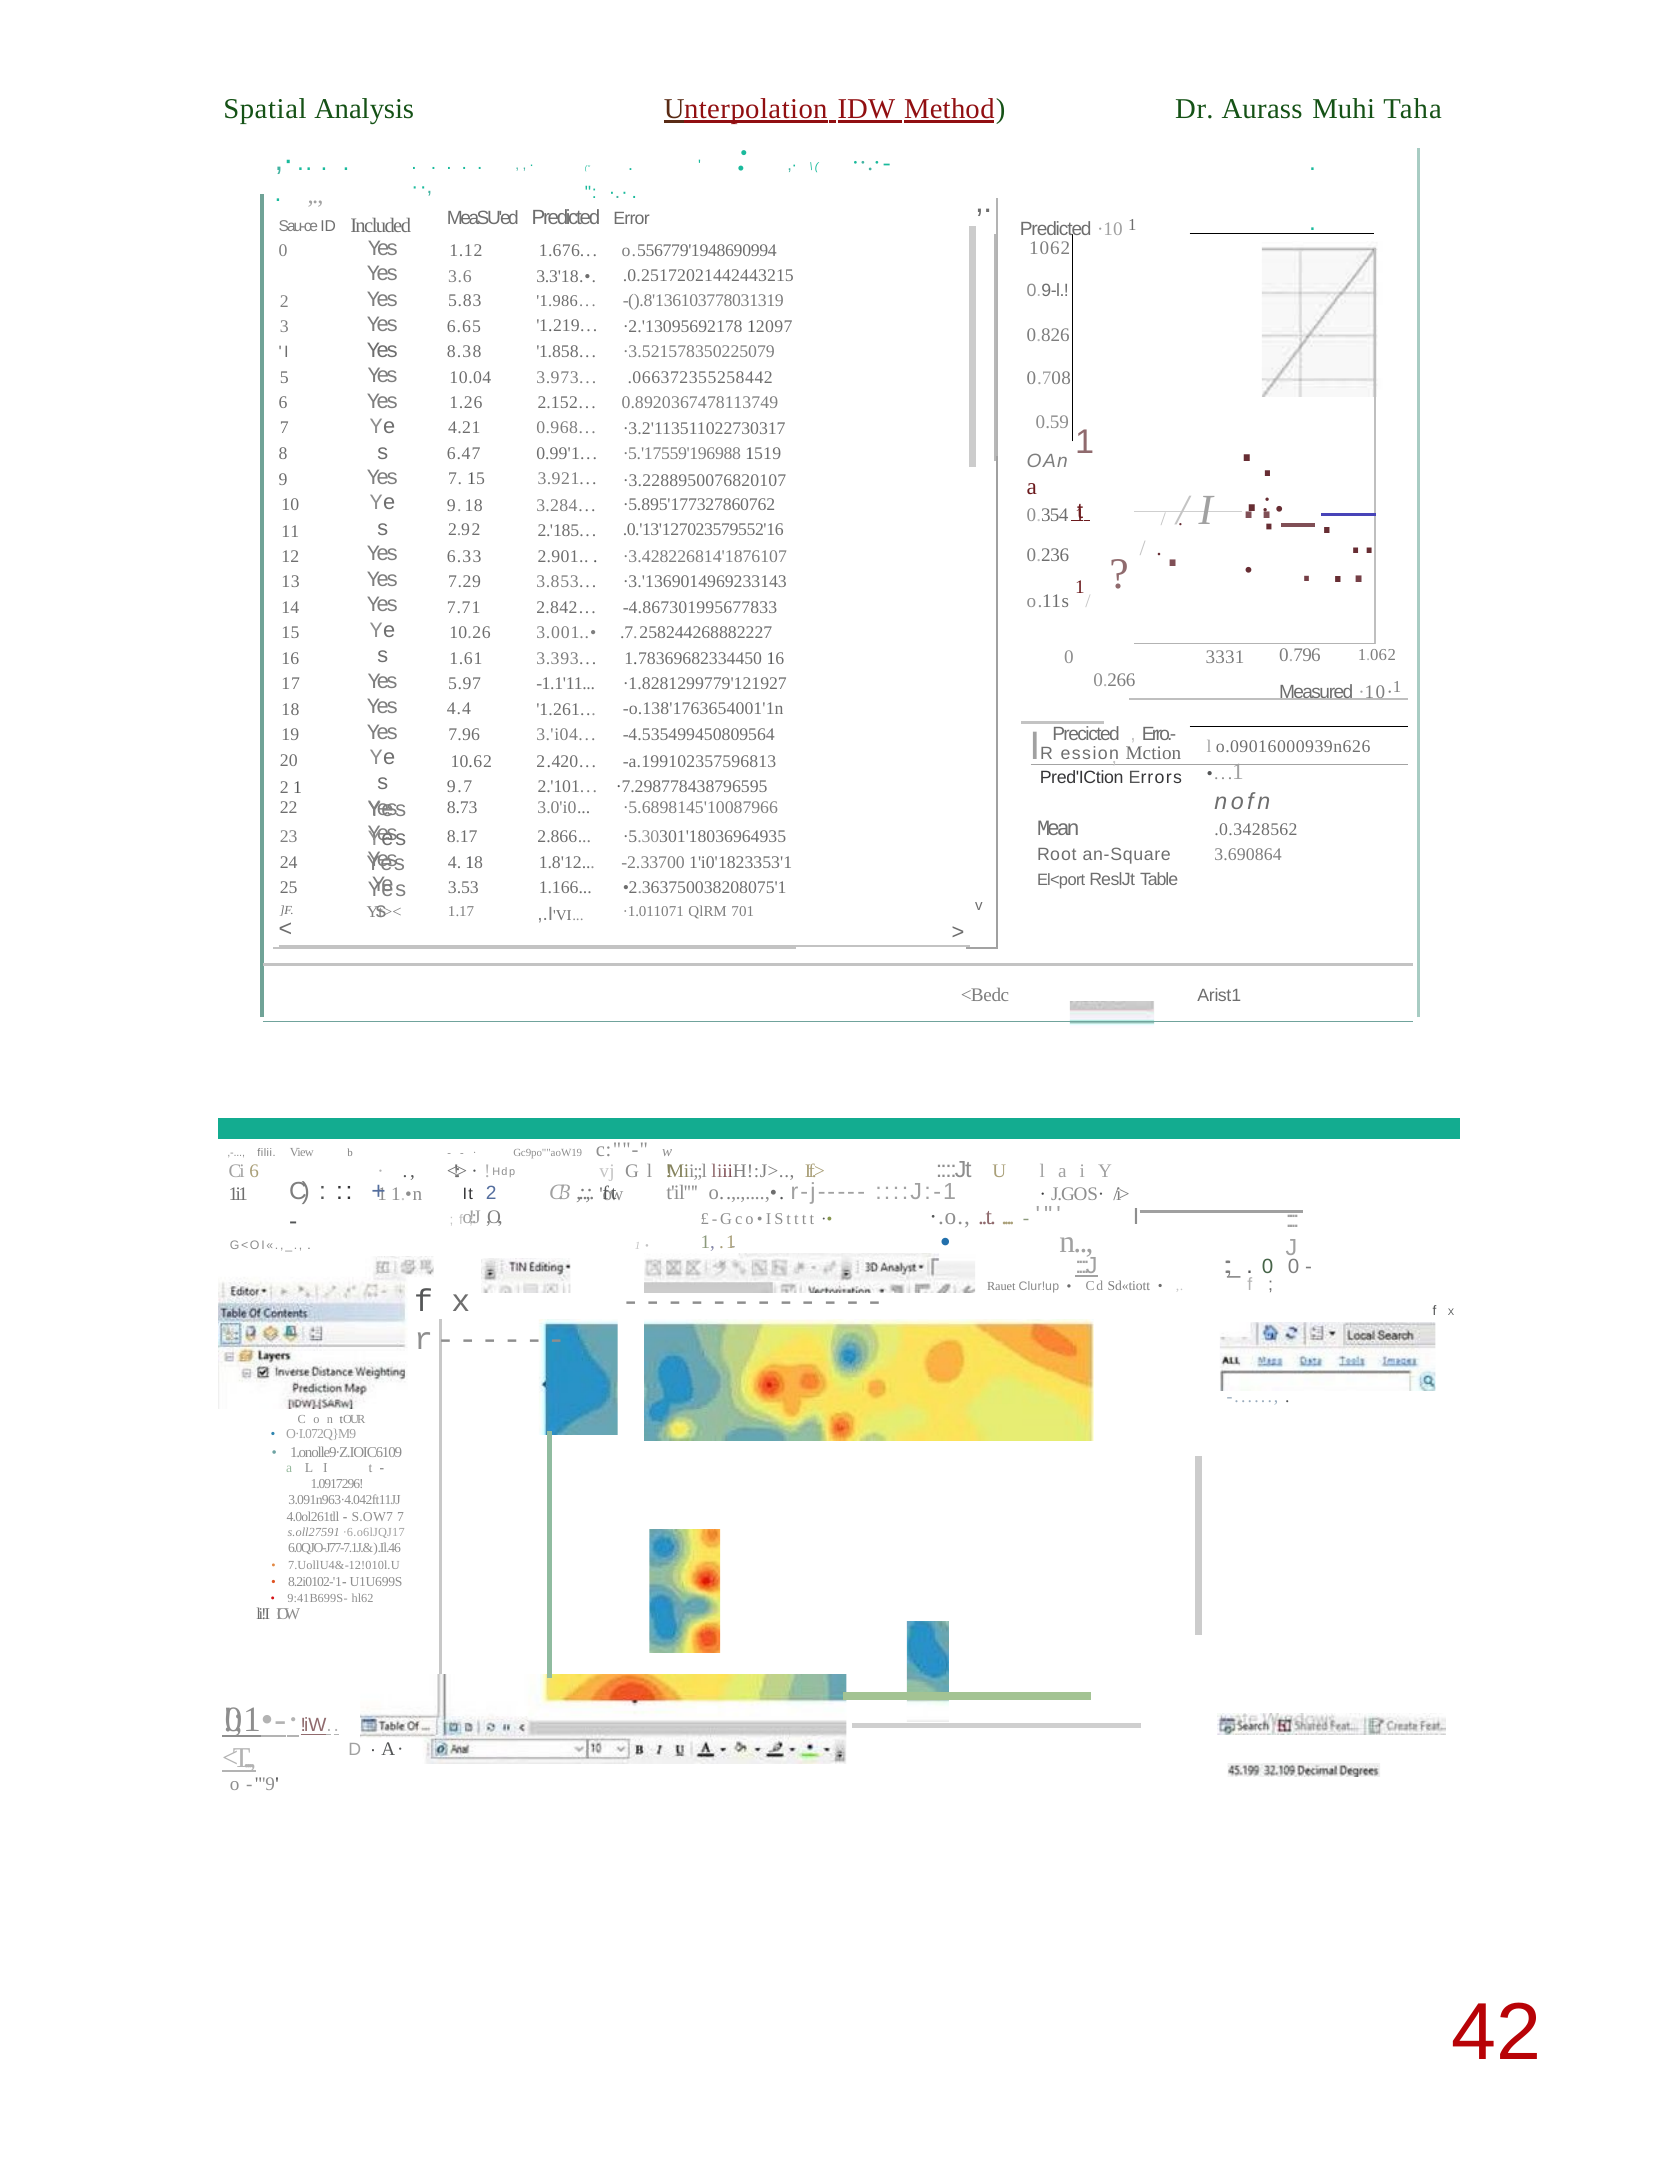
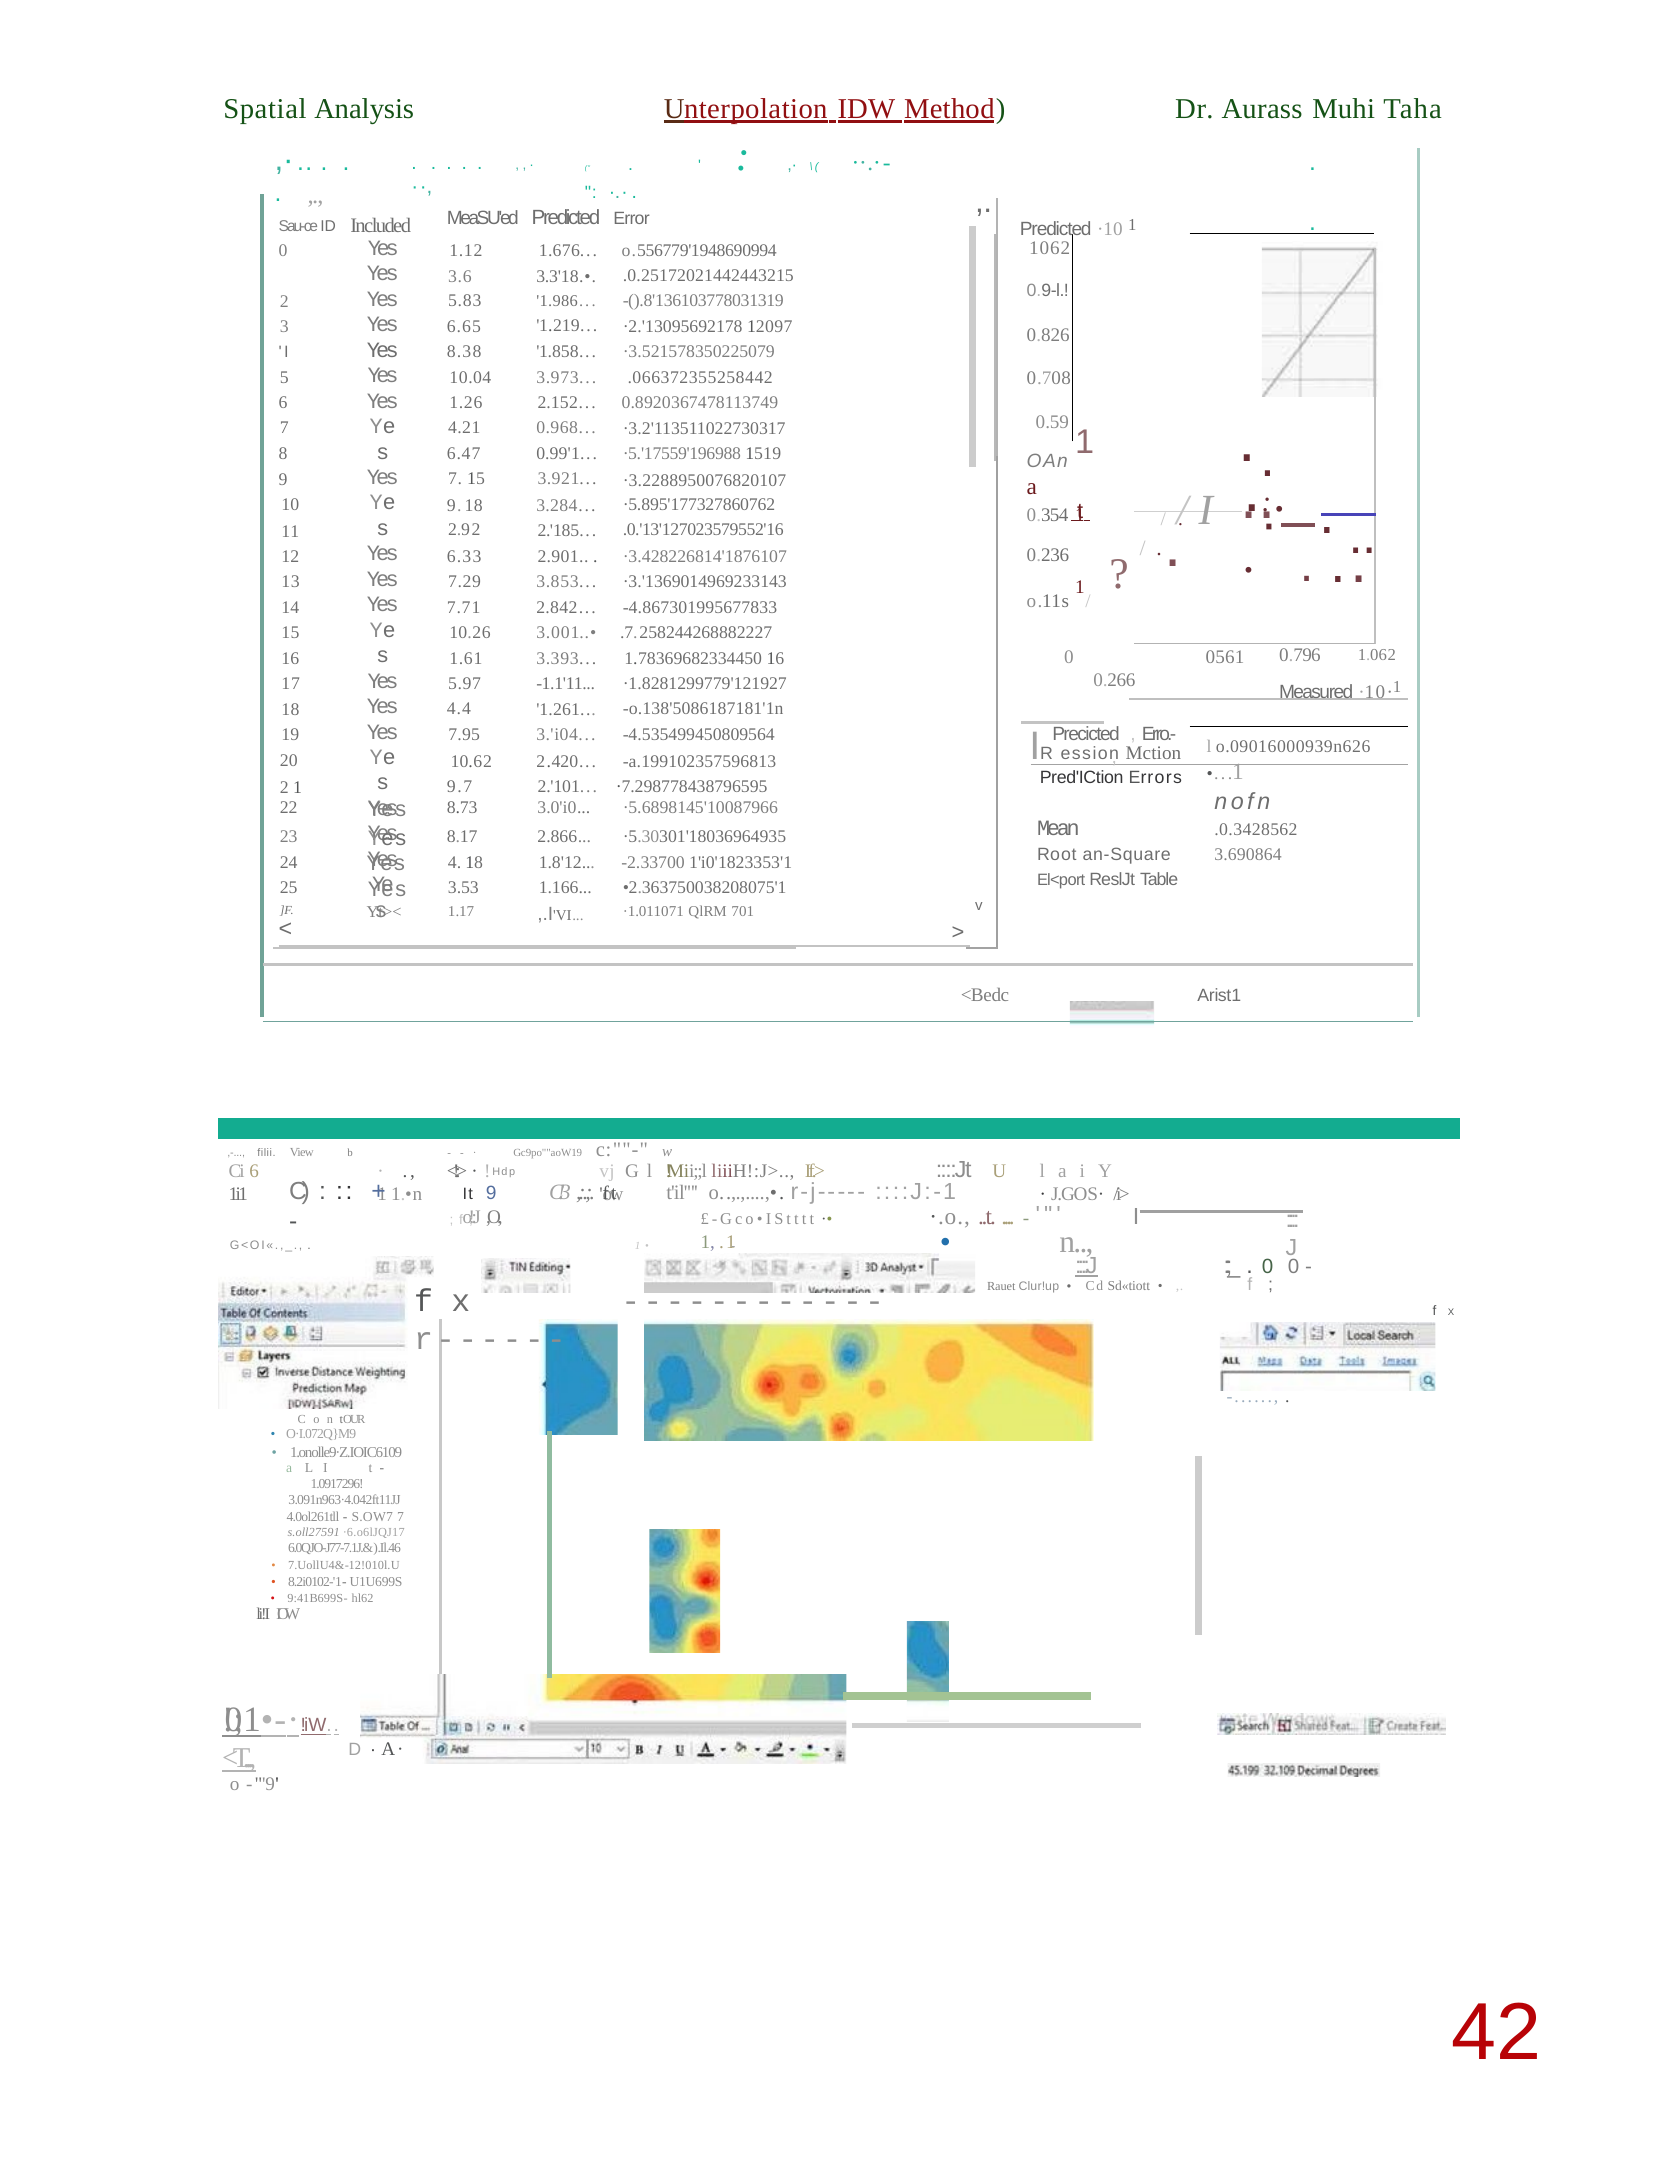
3331: 3331 -> 0561 (1225, 657)
o.138'1763654001'1n: o.138'1763654001'1n -> o.138'5086187181'1n (703, 709)
7.96: 7.96 -> 7.95 (464, 735)
It 2: 2 -> 9 (491, 1194)
